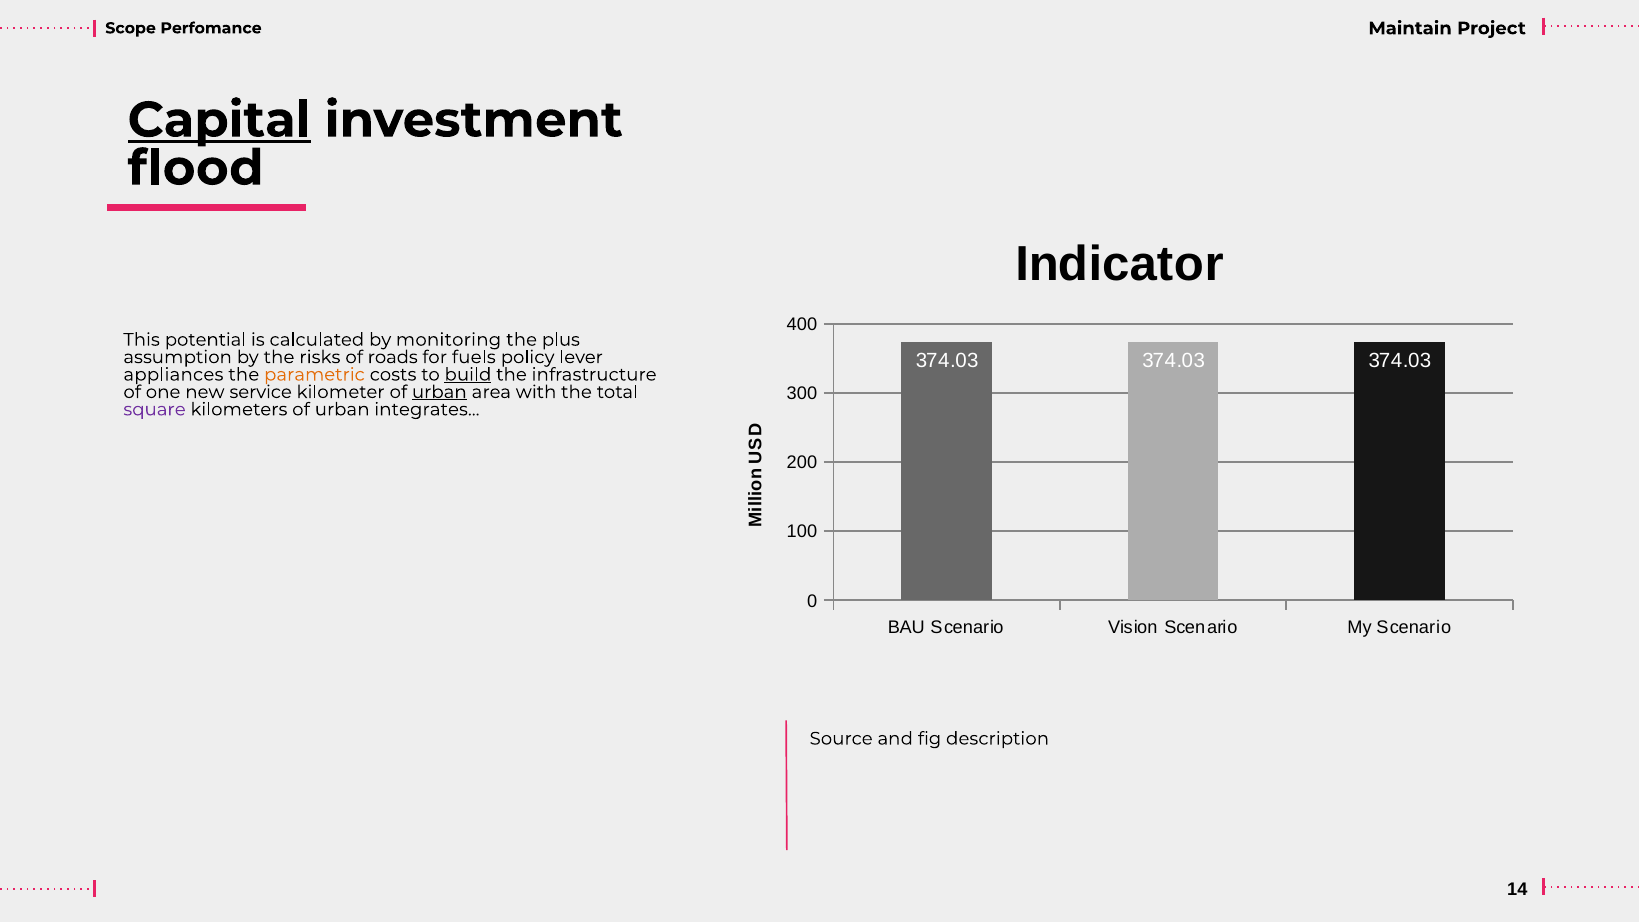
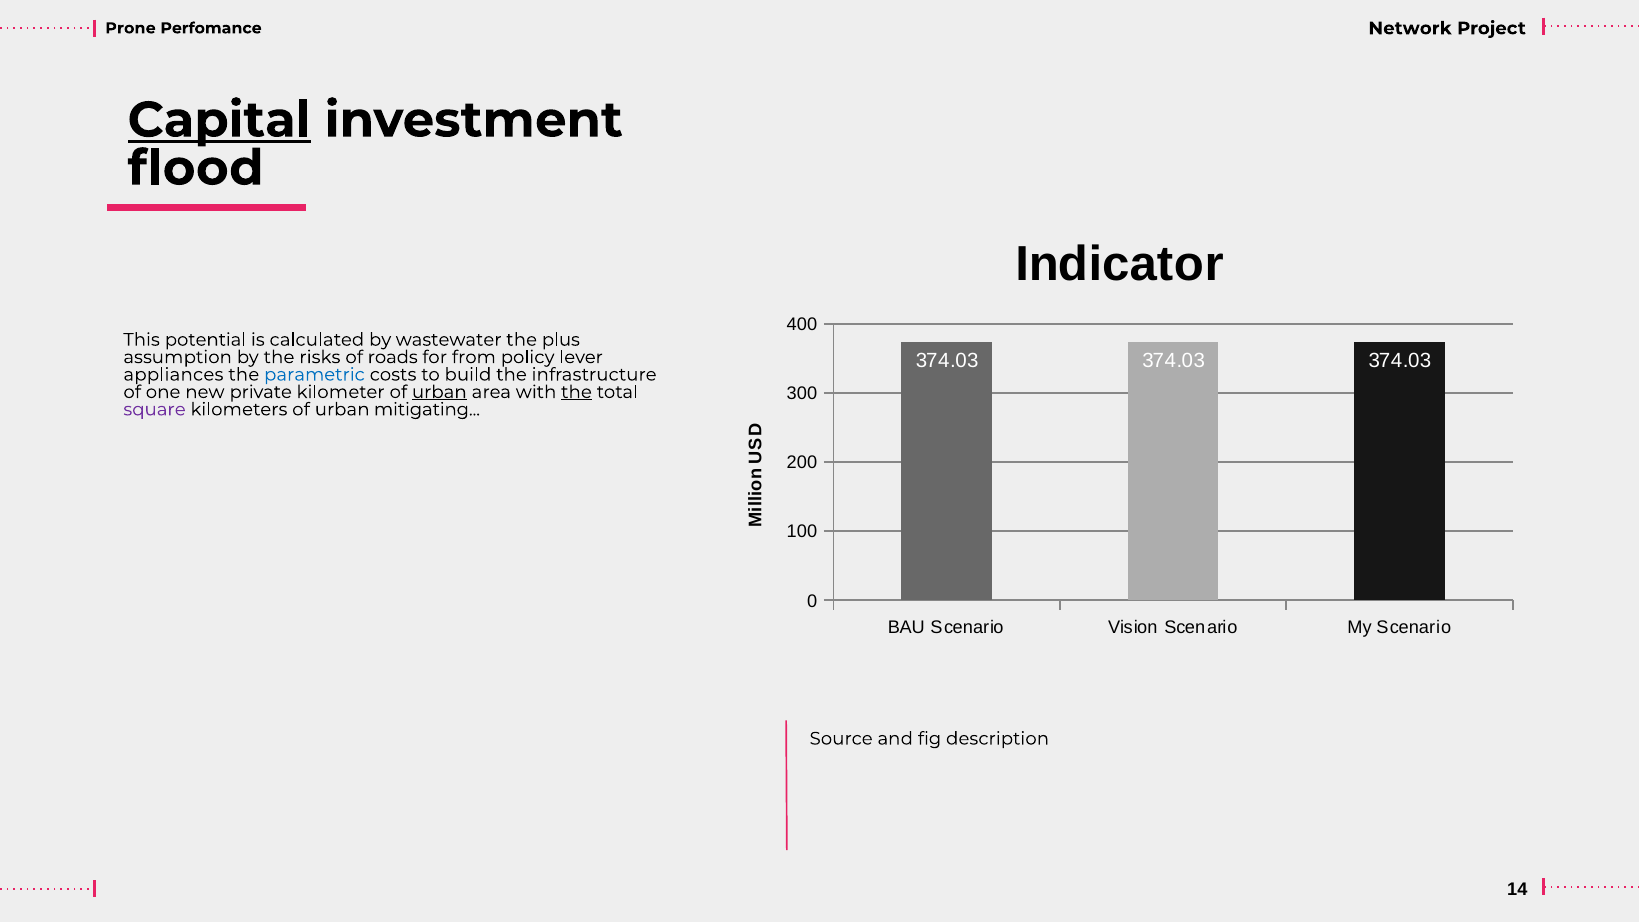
Maintain: Maintain -> Network (1410, 28)
Scope: Scope -> Prone (130, 28)
monitoring: monitoring -> wastewater (449, 340)
fuels: fuels -> from (474, 357)
parametric colour: orange -> blue (314, 375)
build underline: present -> none (468, 375)
service: service -> private (261, 392)
the underline: none -> present (576, 392)
integrates: integrates -> mitigating (427, 409)
